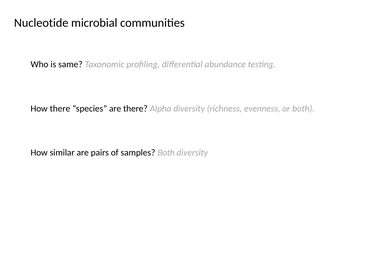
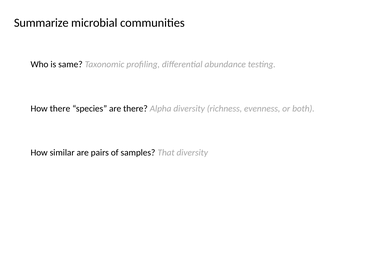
Nucleotide: Nucleotide -> Summarize (41, 23)
samples Both: Both -> That (166, 153)
